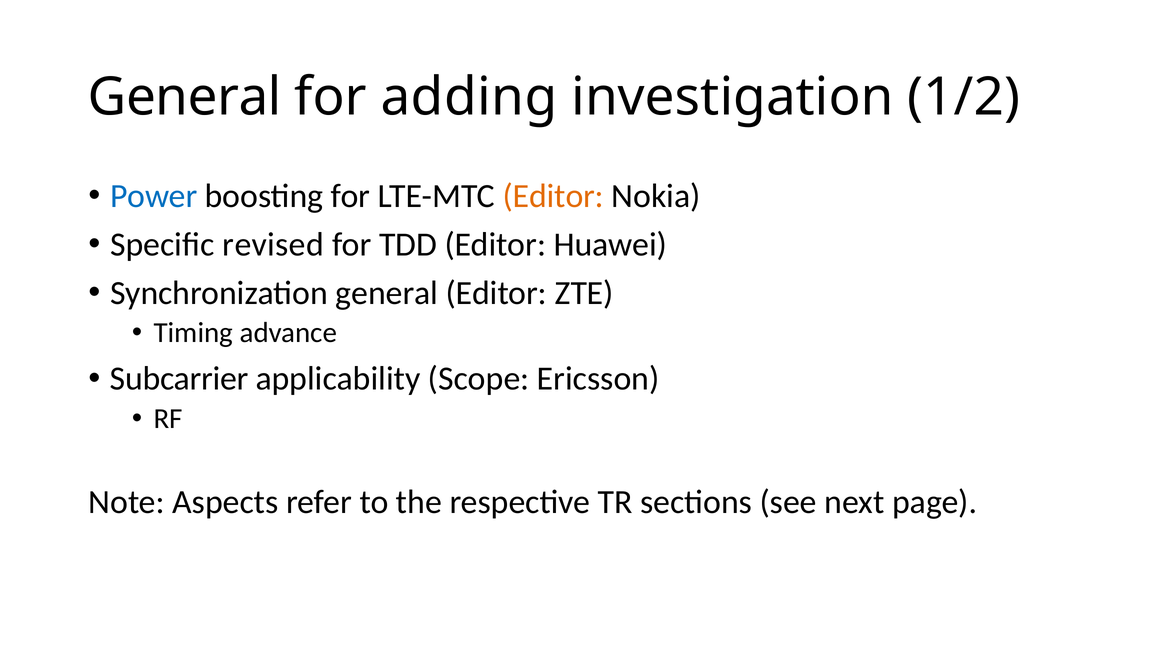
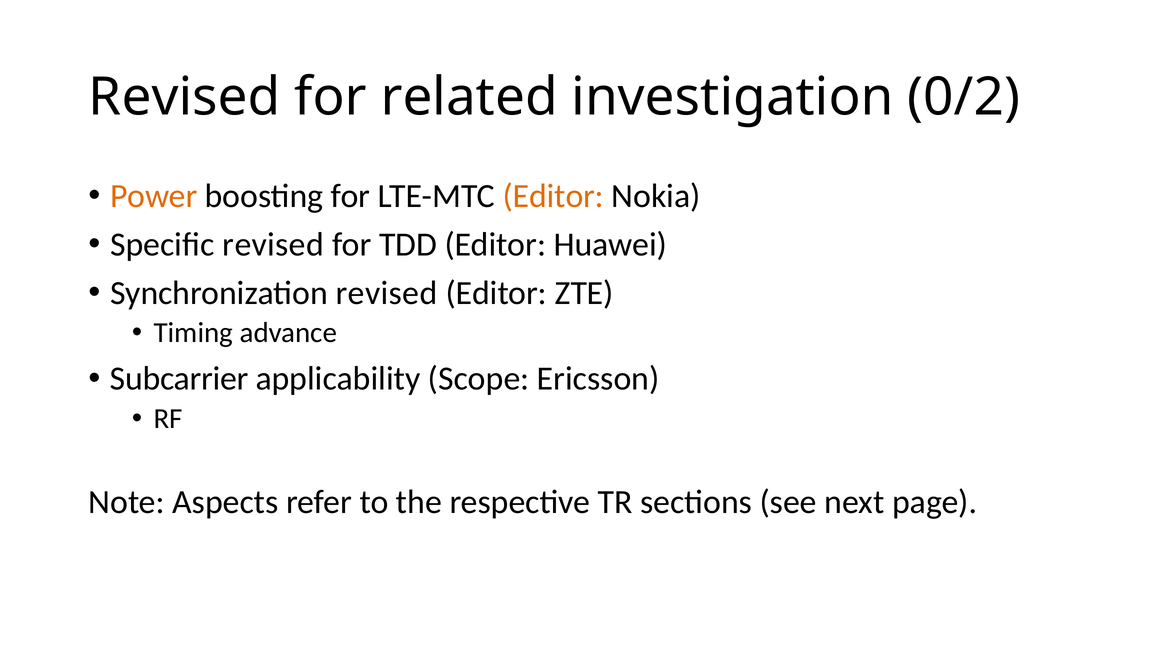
General: General -> Revised (185, 97)
adding: adding -> related (469, 97)
1/2: 1/2 -> 0/2 (964, 97)
Power colour: blue -> orange (154, 196)
Synchronization general: general -> revised (387, 293)
